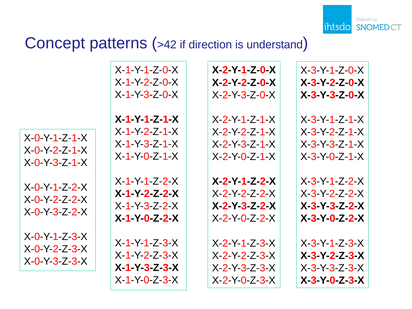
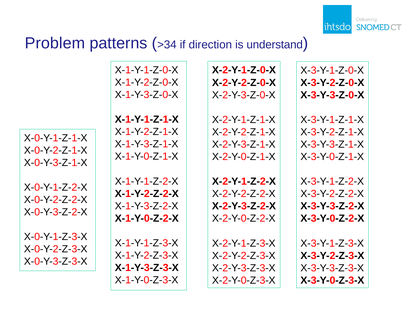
Concept: Concept -> Problem (55, 43)
>42: >42 -> >34 (167, 45)
